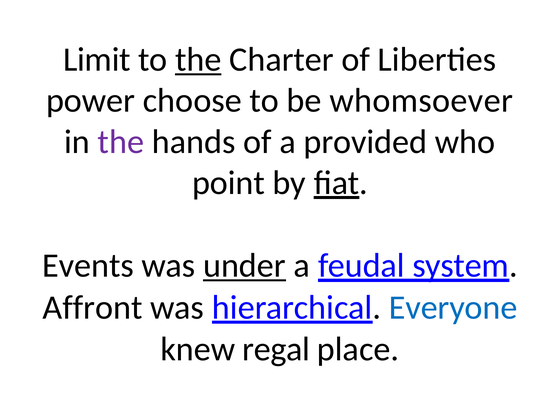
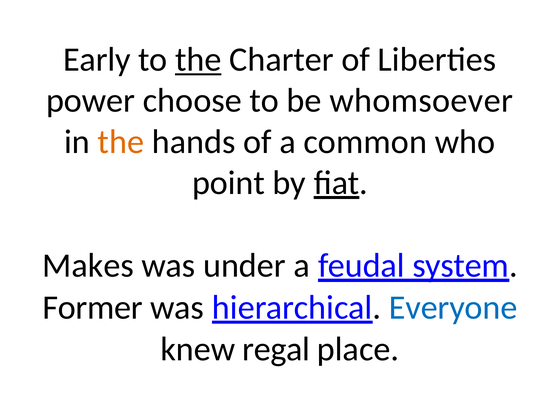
Limit: Limit -> Early (97, 60)
the colour: purple -> orange (121, 142)
provided: provided -> common (365, 142)
Events: Events -> Makes (88, 266)
under underline: present -> none (244, 266)
Affront: Affront -> Former (93, 307)
